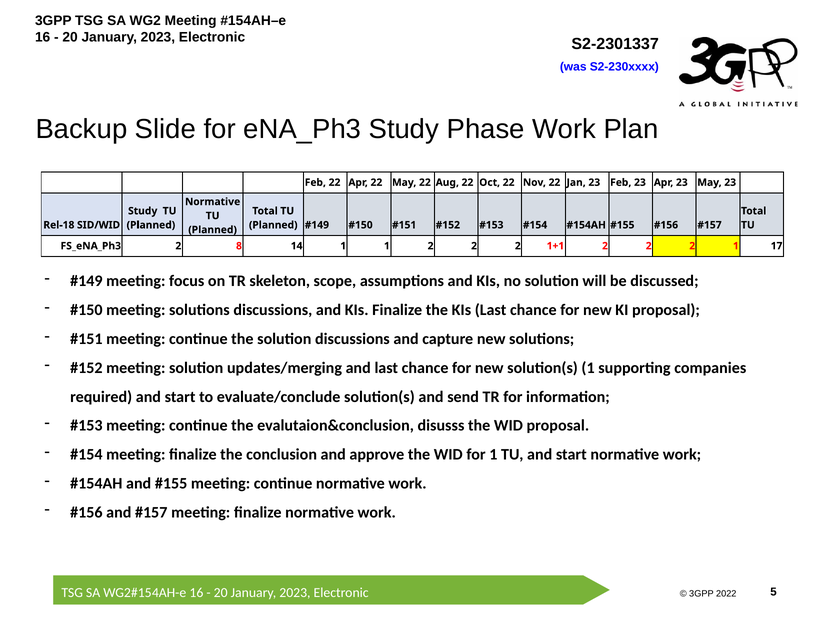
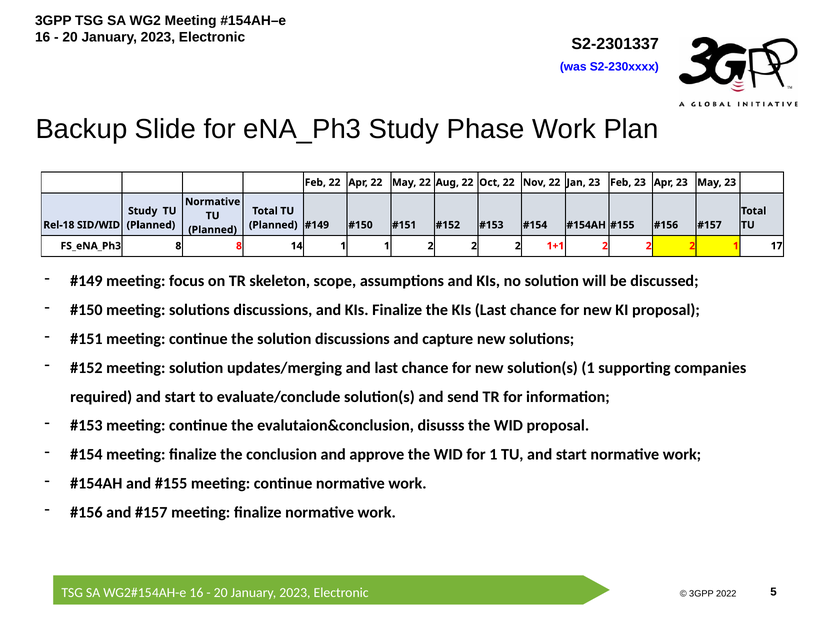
2: 2 -> 8 (178, 246)
